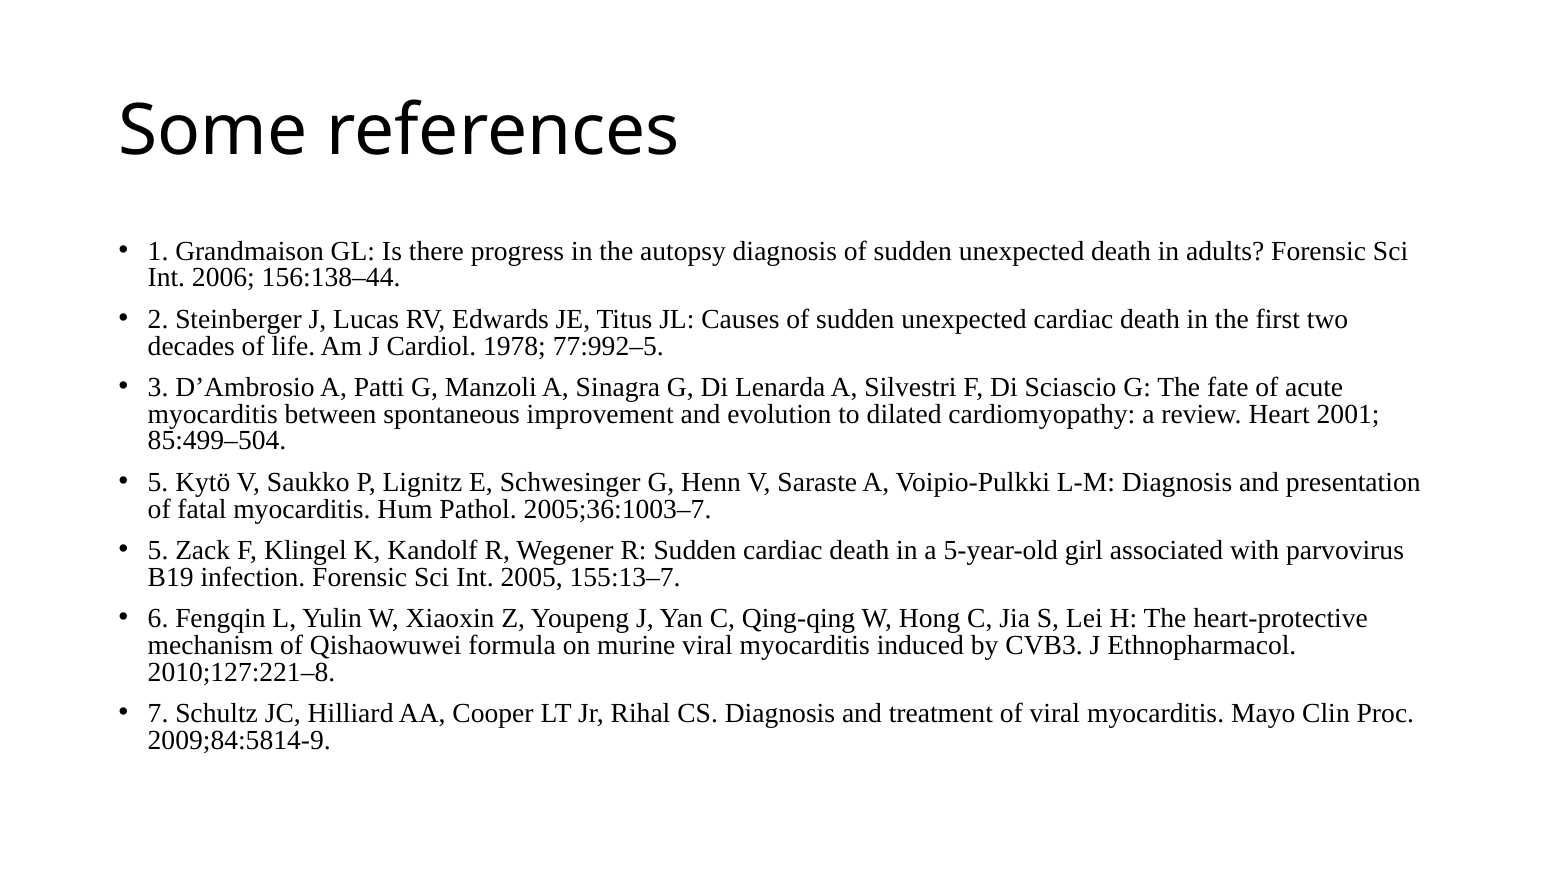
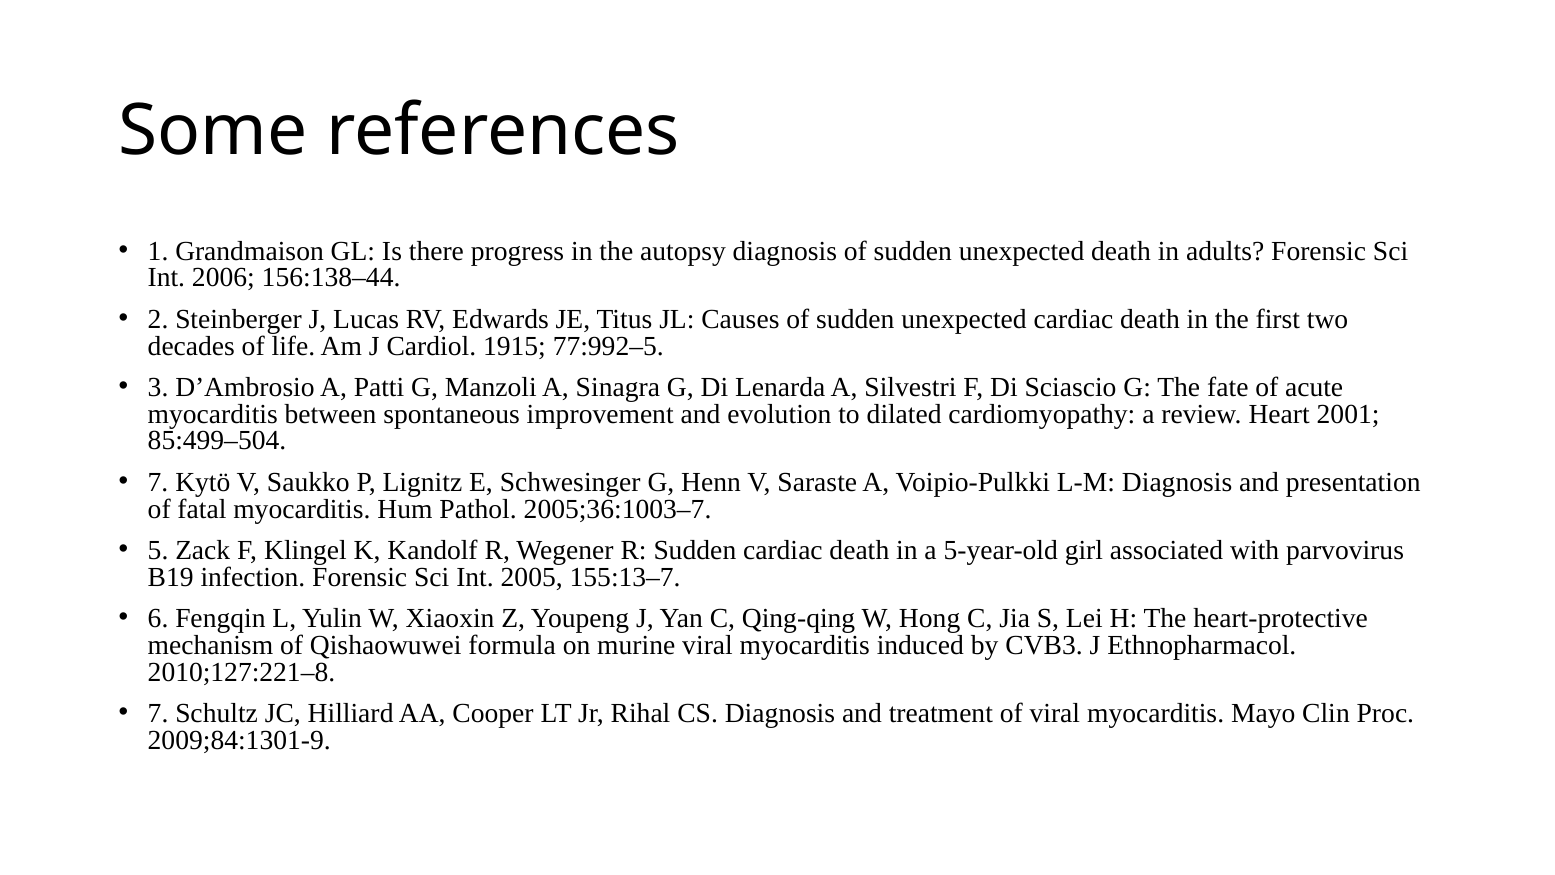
1978: 1978 -> 1915 (514, 346)
5: 5 -> 7 (158, 482)
2009;84:5814-9: 2009;84:5814-9 -> 2009;84:1301-9 (239, 740)
